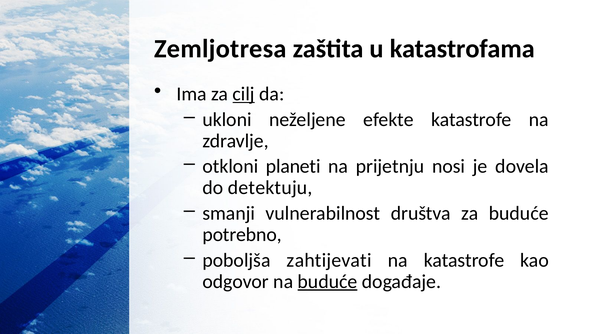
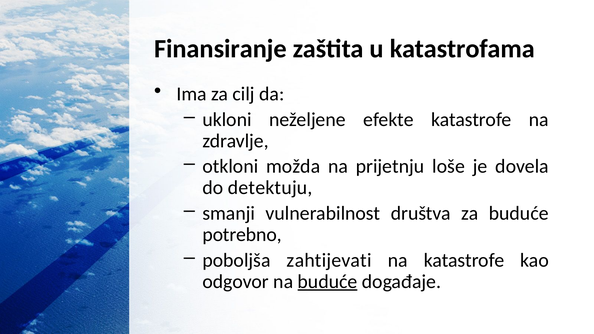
Zemljotresa: Zemljotresa -> Finansiranje (221, 49)
cilj underline: present -> none (244, 94)
planeti: planeti -> možda (293, 166)
nosi: nosi -> loše (448, 166)
